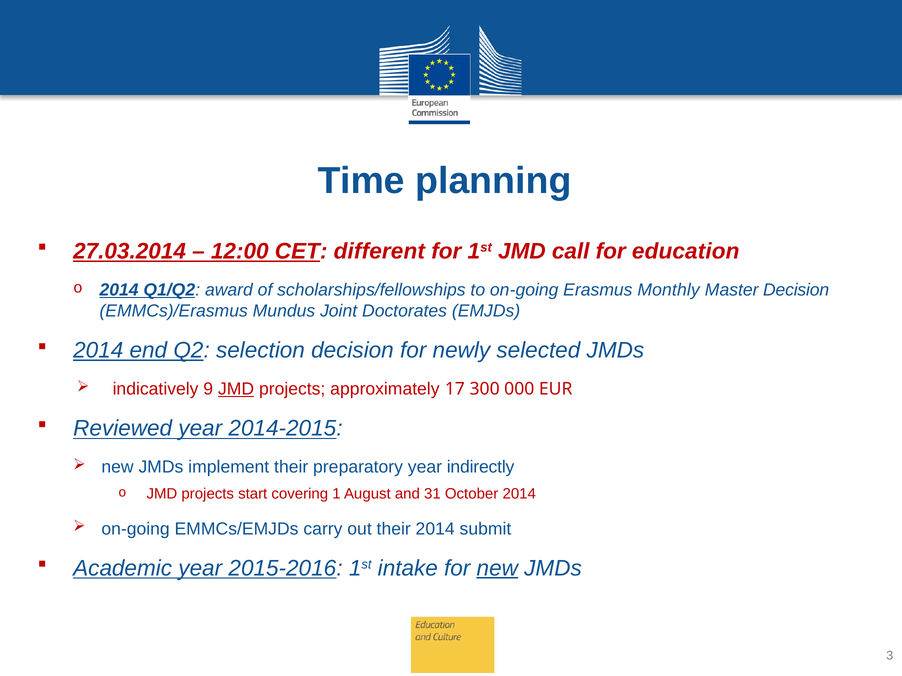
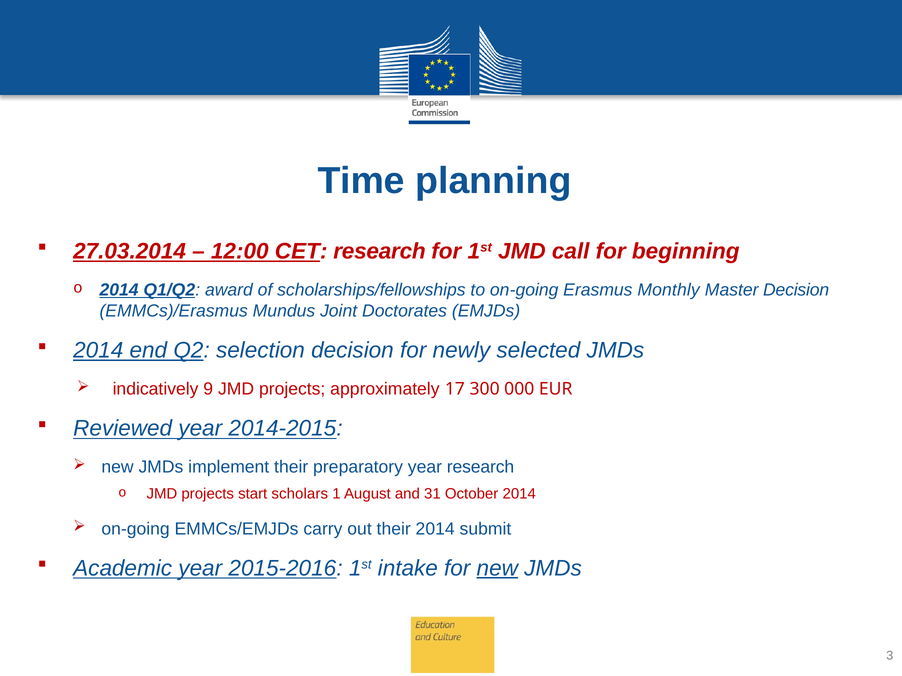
CET different: different -> research (380, 251)
education: education -> beginning (686, 251)
JMD underline: present -> none (236, 389)
year indirectly: indirectly -> research (481, 467)
covering: covering -> scholars (300, 494)
